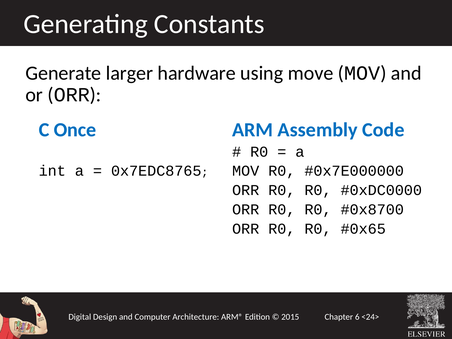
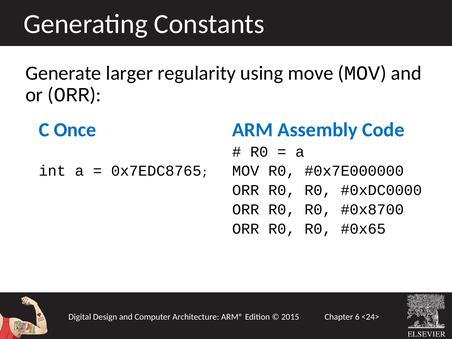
hardware: hardware -> regularity (197, 73)
